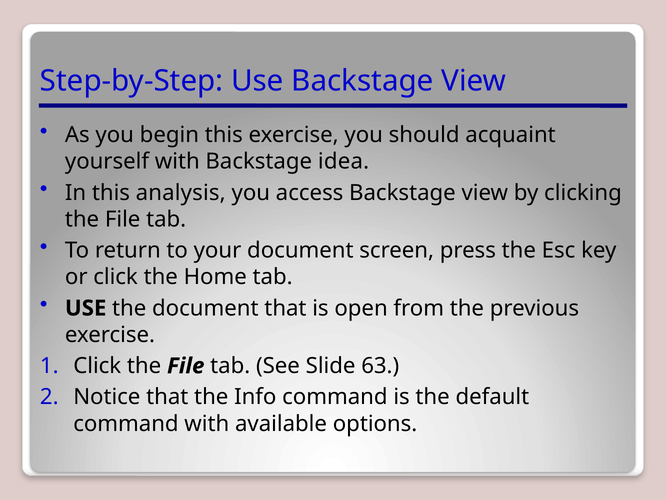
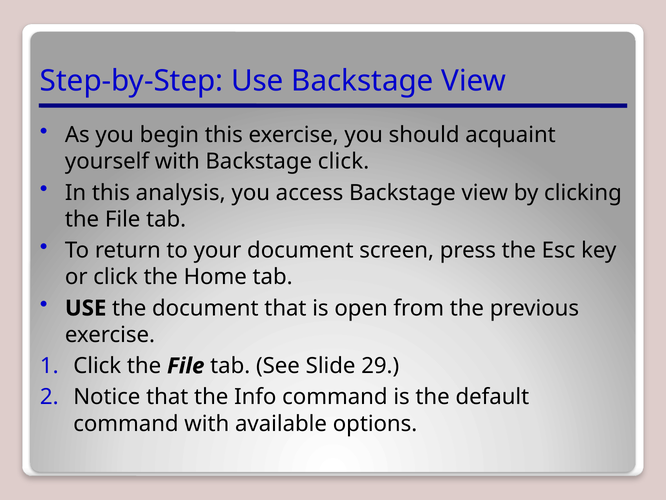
Backstage idea: idea -> click (344, 161)
63: 63 -> 29 (380, 366)
